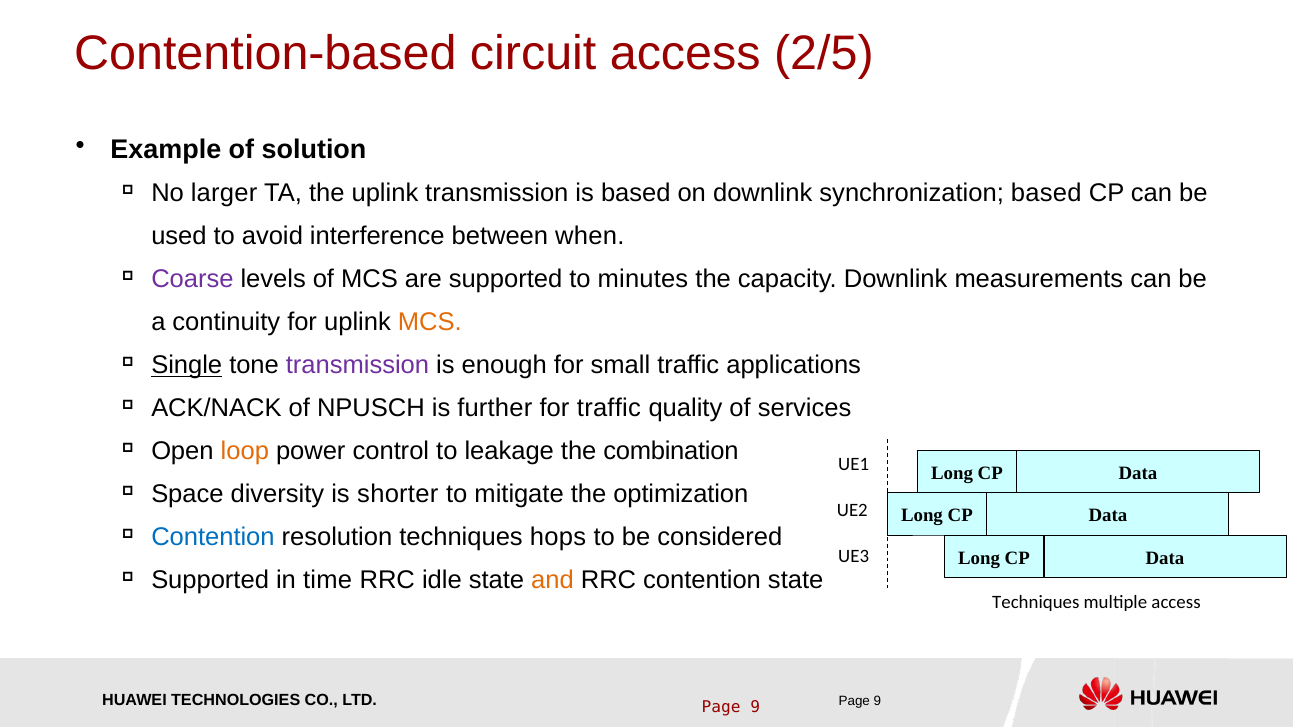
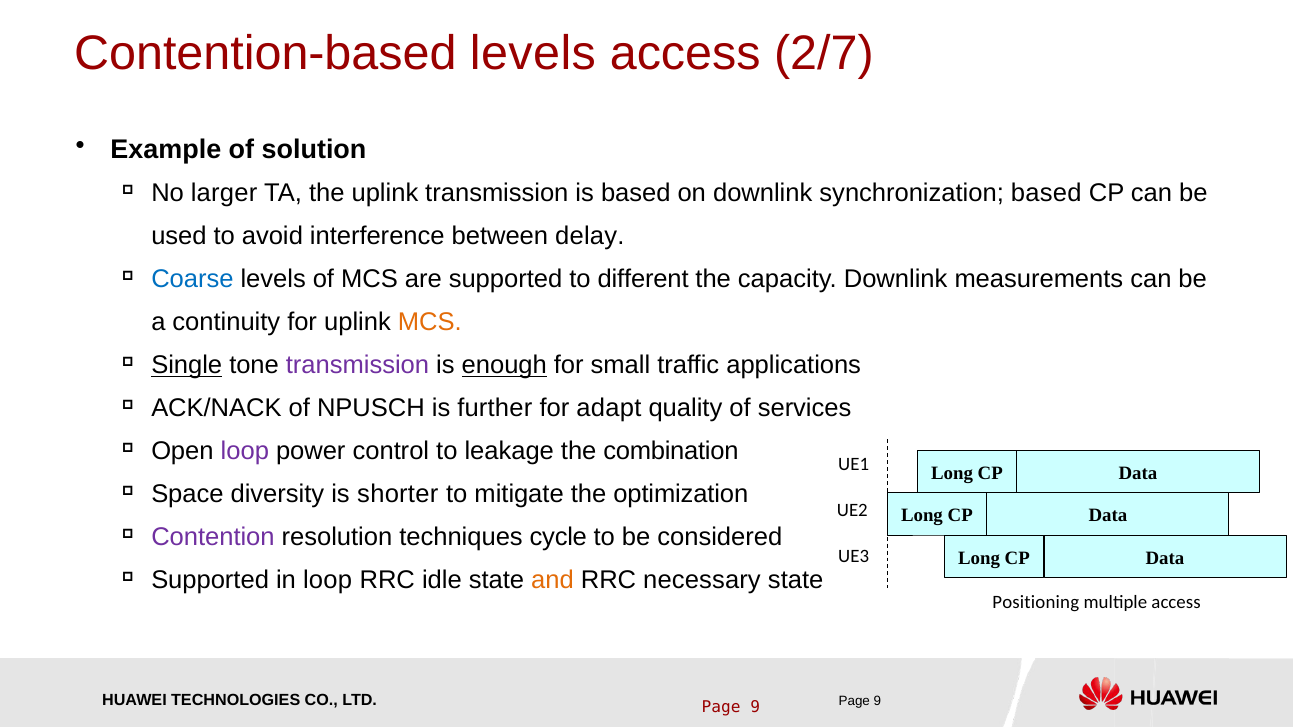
Contention-based circuit: circuit -> levels (533, 54)
2/5: 2/5 -> 2/7 (824, 54)
when: when -> delay (590, 237)
Coarse colour: purple -> blue (192, 279)
minutes: minutes -> different (643, 279)
enough underline: none -> present (504, 365)
for traffic: traffic -> adapt (609, 408)
loop colour: orange -> purple (245, 451)
Contention colour: blue -> purple (213, 537)
hops: hops -> cycle (558, 537)
in time: time -> loop (328, 580)
RRC contention: contention -> necessary (702, 580)
Techniques: Techniques -> Positioning (1036, 603)
